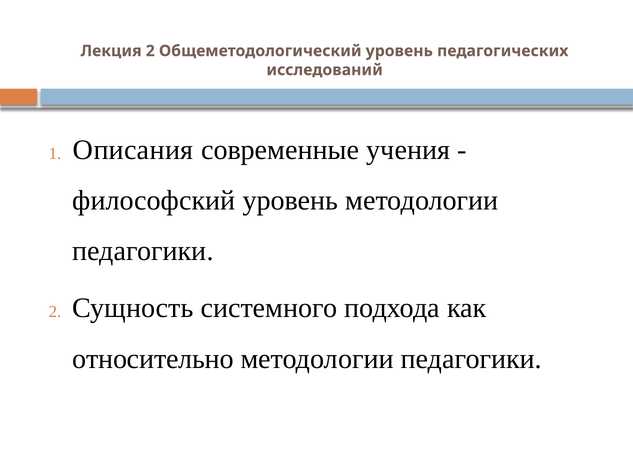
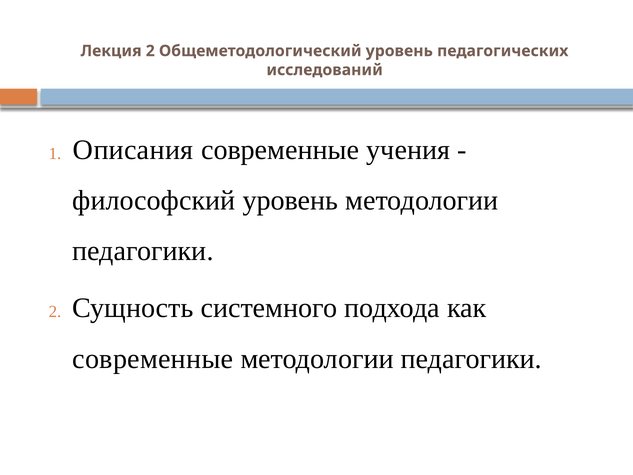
относительно: относительно -> современные (153, 359)
